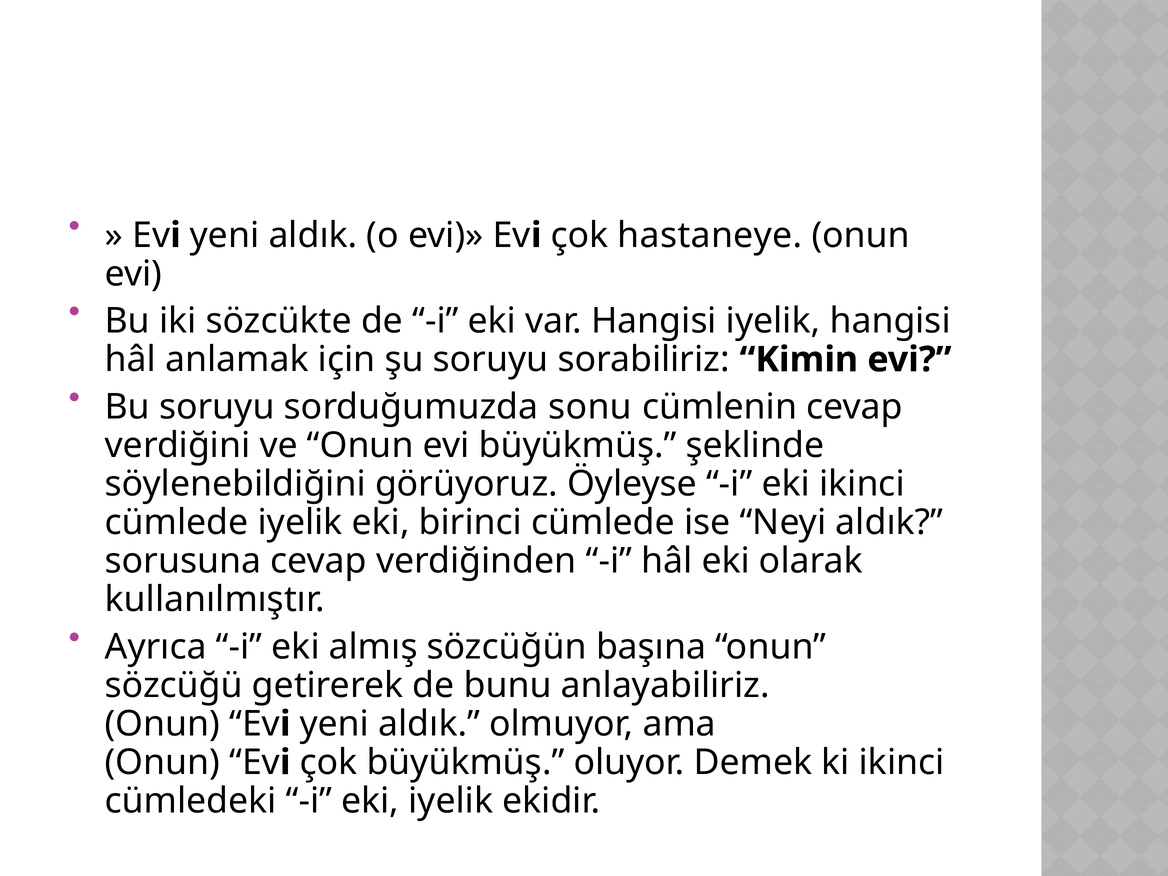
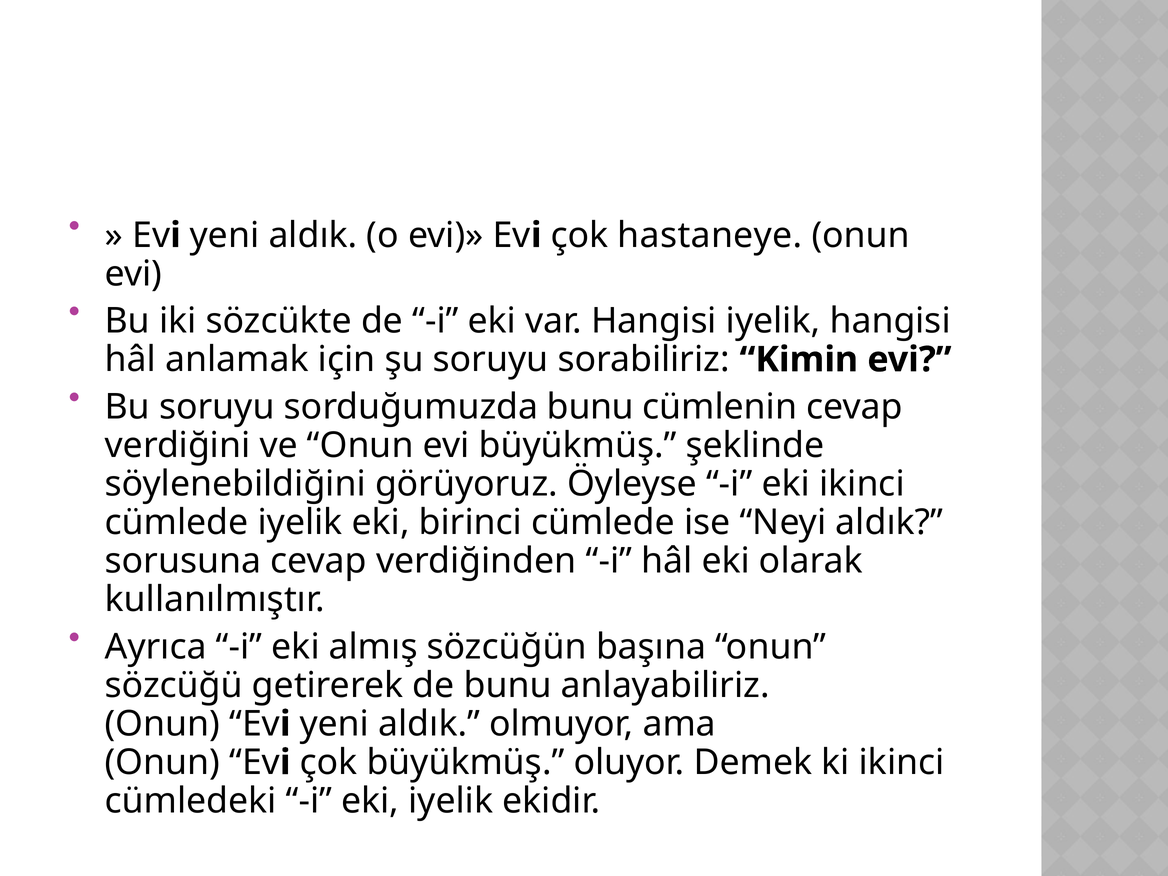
sorduğumuzda sonu: sonu -> bunu (590, 407)
